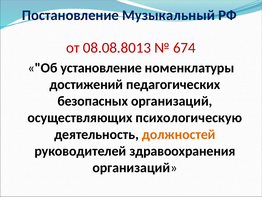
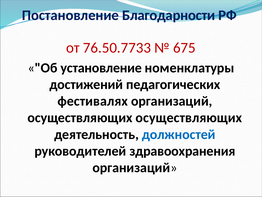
Музыкальный: Музыкальный -> Благодарности (169, 15)
08.08.8013: 08.08.8013 -> 76.50.7733 (117, 48)
674: 674 -> 675 (184, 48)
безопасных: безопасных -> фестивалях (93, 101)
осуществляющих психологическую: психологическую -> осуществляющих (189, 118)
должностей colour: orange -> blue (179, 134)
